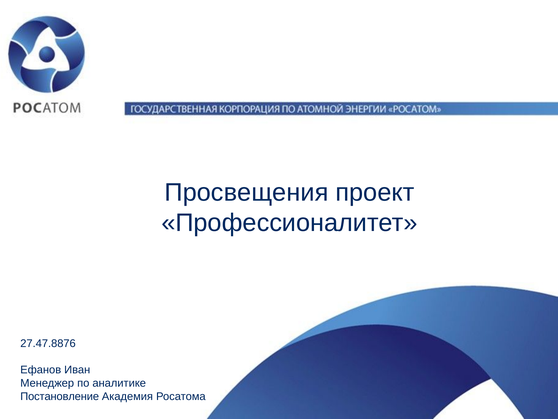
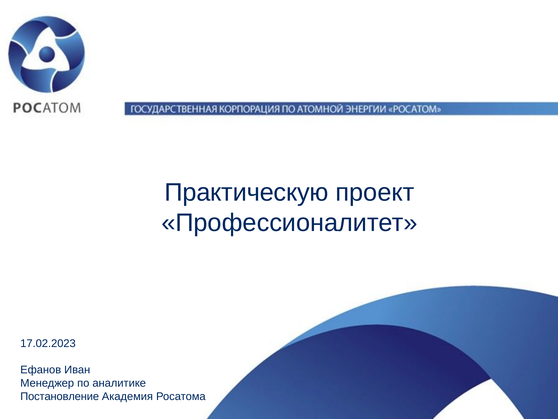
Просвещения: Просвещения -> Практическую (247, 192)
27.47.8876: 27.47.8876 -> 17.02.2023 (48, 343)
